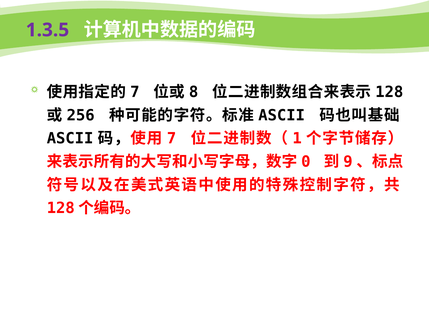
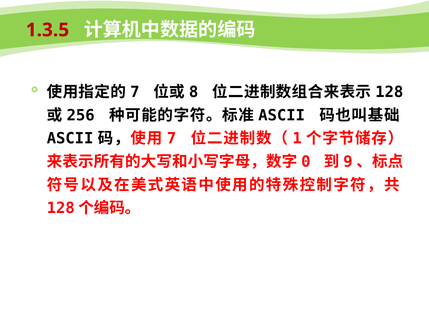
1.3.5 colour: purple -> red (47, 30)
